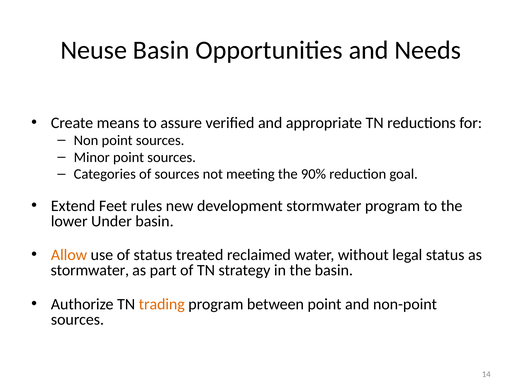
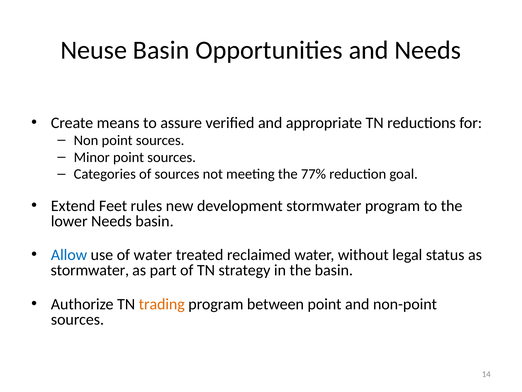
90%: 90% -> 77% (313, 174)
lower Under: Under -> Needs (112, 221)
Allow colour: orange -> blue (69, 255)
of status: status -> water (153, 255)
